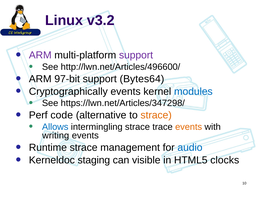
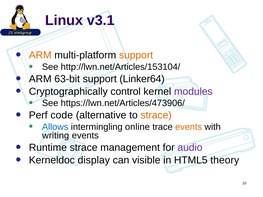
v3.2: v3.2 -> v3.1 (101, 20)
ARM colour: purple -> orange (40, 55)
support colour: purple -> orange (136, 55)
http://lwn.net/Articles/496600/: http://lwn.net/Articles/496600/ -> http://lwn.net/Articles/153104/ (120, 67)
97-bit: 97-bit -> 63-bit (67, 79)
Bytes64: Bytes64 -> Linker64 (142, 79)
Cryptographically events: events -> control (126, 92)
modules colour: blue -> purple (193, 92)
https://lwn.net/Articles/347298/: https://lwn.net/Articles/347298/ -> https://lwn.net/Articles/473906/ (123, 103)
intermingling strace: strace -> online (137, 127)
audio colour: blue -> purple (190, 148)
staging: staging -> display (94, 160)
clocks: clocks -> theory (225, 160)
